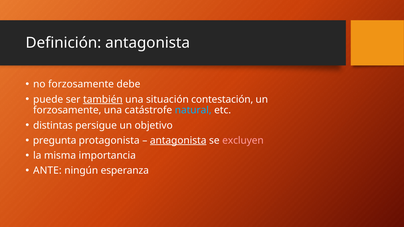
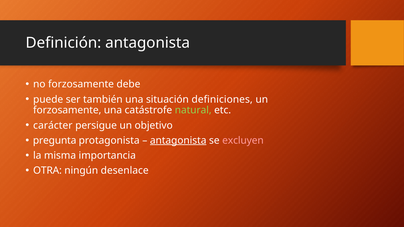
también underline: present -> none (103, 99)
contestación: contestación -> definiciones (222, 99)
natural colour: light blue -> light green (193, 110)
distintas: distintas -> carácter (53, 125)
ANTE: ANTE -> OTRA (47, 171)
esperanza: esperanza -> desenlace (125, 171)
